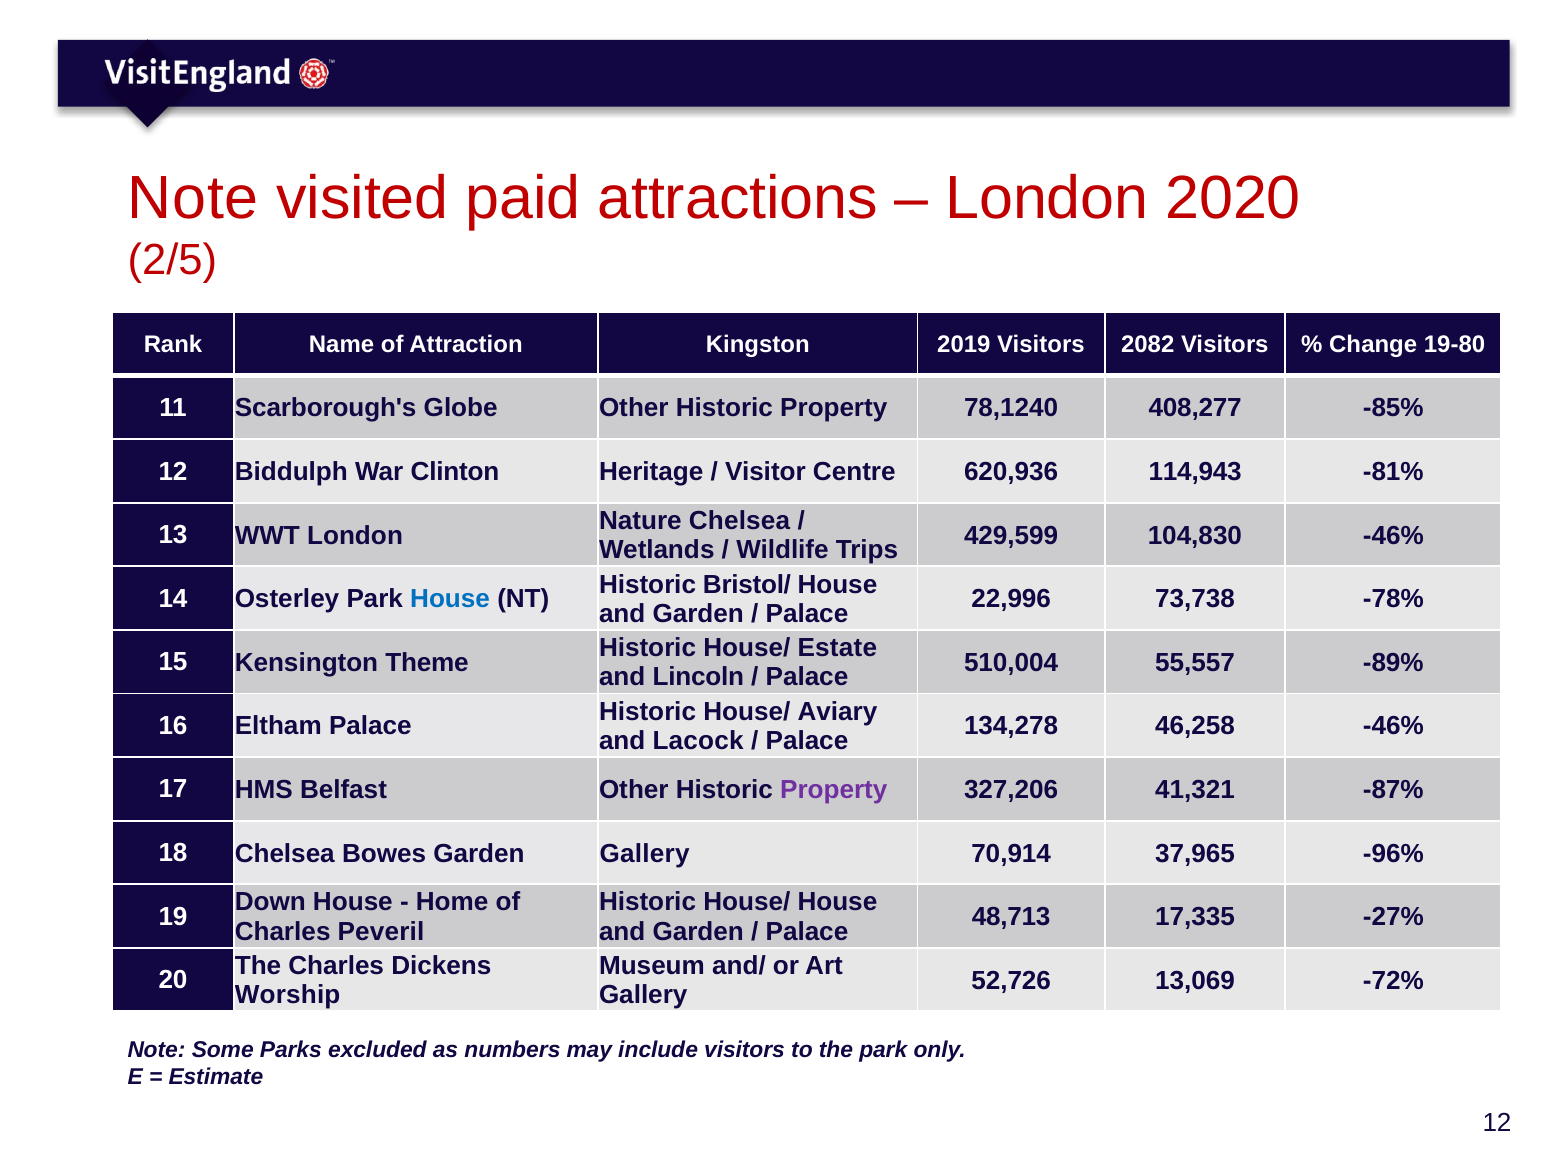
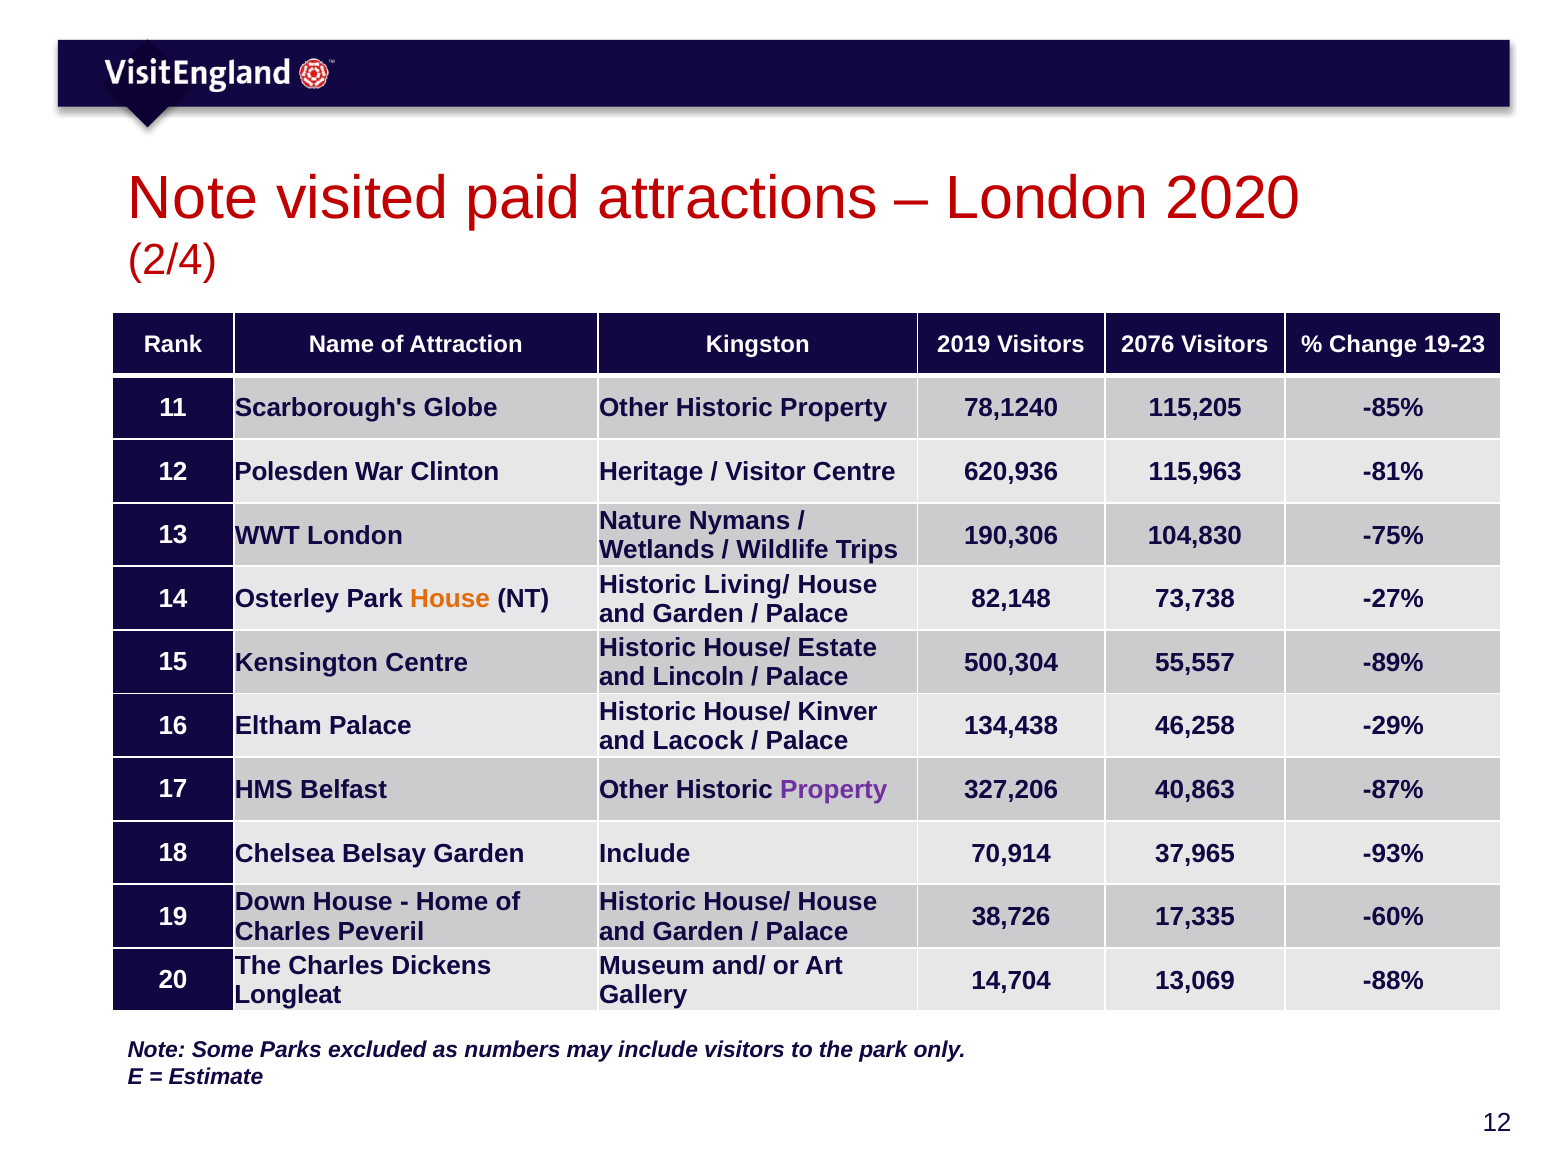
2/5: 2/5 -> 2/4 (172, 260)
2082: 2082 -> 2076 (1148, 344)
19-80: 19-80 -> 19-23 (1455, 344)
408,277: 408,277 -> 115,205 (1195, 408)
Biddulph: Biddulph -> Polesden (291, 472)
114,943: 114,943 -> 115,963 (1195, 472)
Nature Chelsea: Chelsea -> Nymans (740, 521)
429,599: 429,599 -> 190,306 (1011, 535)
104,830 -46%: -46% -> -75% (1393, 535)
Bristol/: Bristol/ -> Living/ (747, 584)
House colour: blue -> orange (450, 599)
22,996: 22,996 -> 82,148 (1011, 599)
-78%: -78% -> -27% (1393, 599)
Kensington Theme: Theme -> Centre (427, 663)
510,004: 510,004 -> 500,304 (1011, 663)
Aviary: Aviary -> Kinver (838, 712)
134,278: 134,278 -> 134,438 (1011, 726)
46,258 -46%: -46% -> -29% (1393, 726)
41,321: 41,321 -> 40,863 (1195, 790)
Bowes: Bowes -> Belsay (384, 853)
Garden Gallery: Gallery -> Include (645, 853)
-96%: -96% -> -93% (1393, 853)
48,713: 48,713 -> 38,726 (1011, 917)
-27%: -27% -> -60% (1393, 917)
52,726: 52,726 -> 14,704 (1011, 981)
-72%: -72% -> -88% (1393, 981)
Worship: Worship -> Longleat (288, 995)
